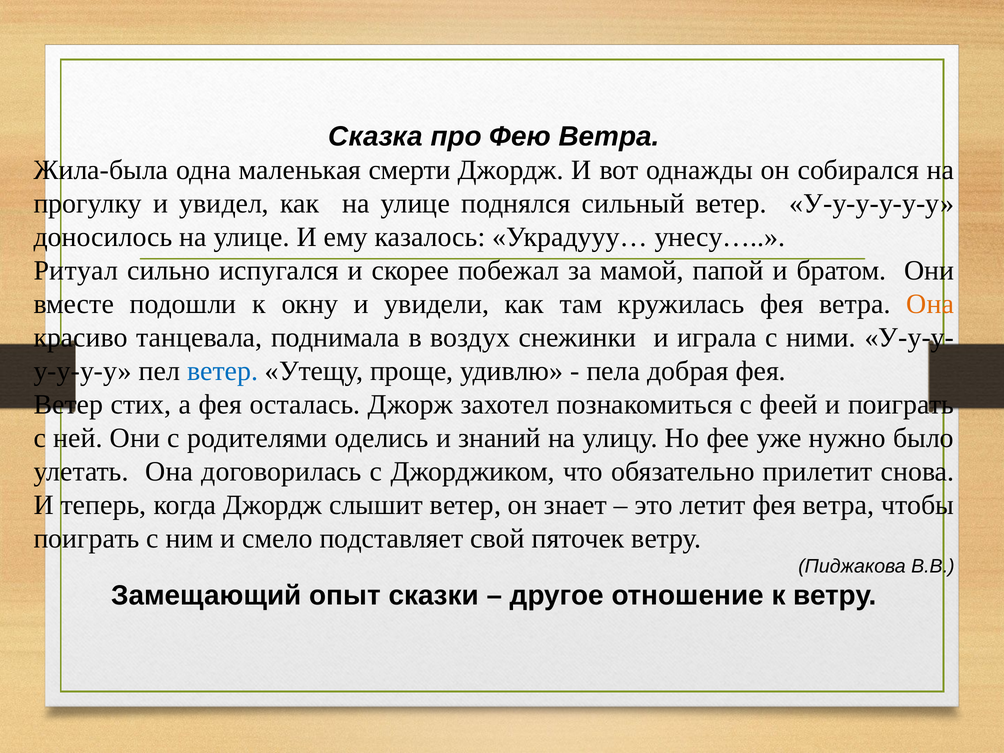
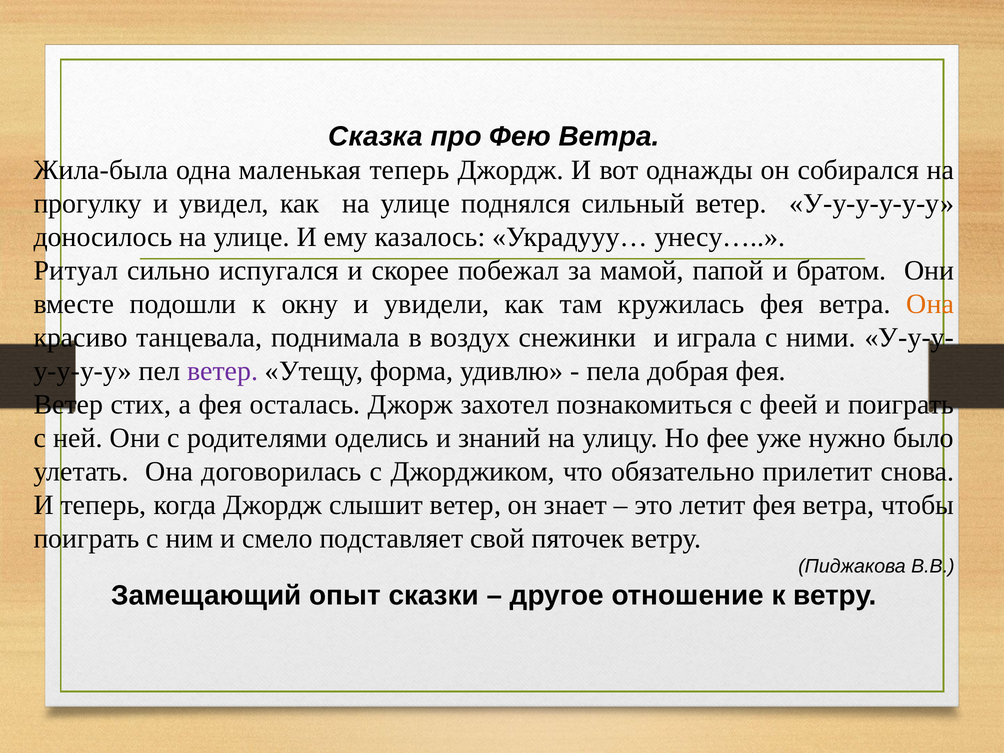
маленькая смерти: смерти -> теперь (409, 170)
ветер colour: blue -> purple (223, 371)
проще: проще -> форма (412, 371)
